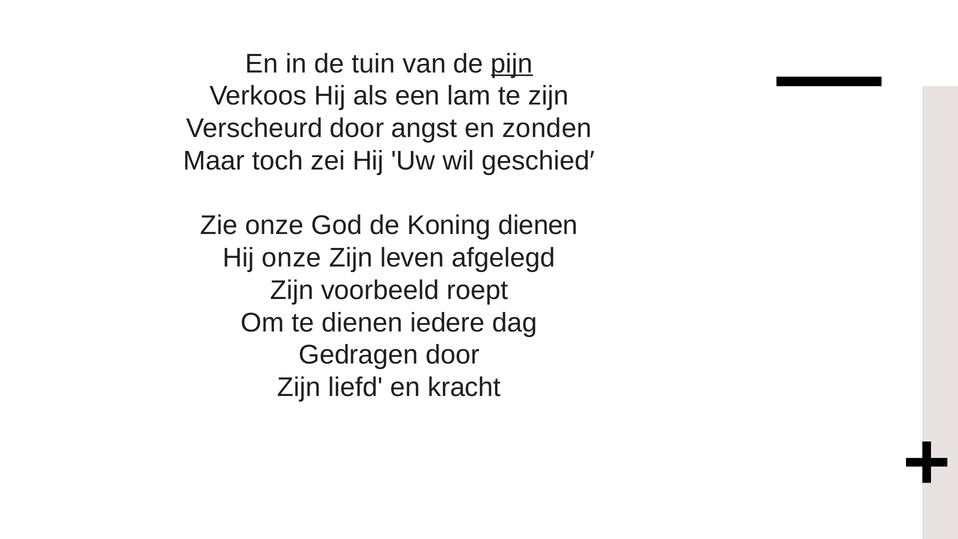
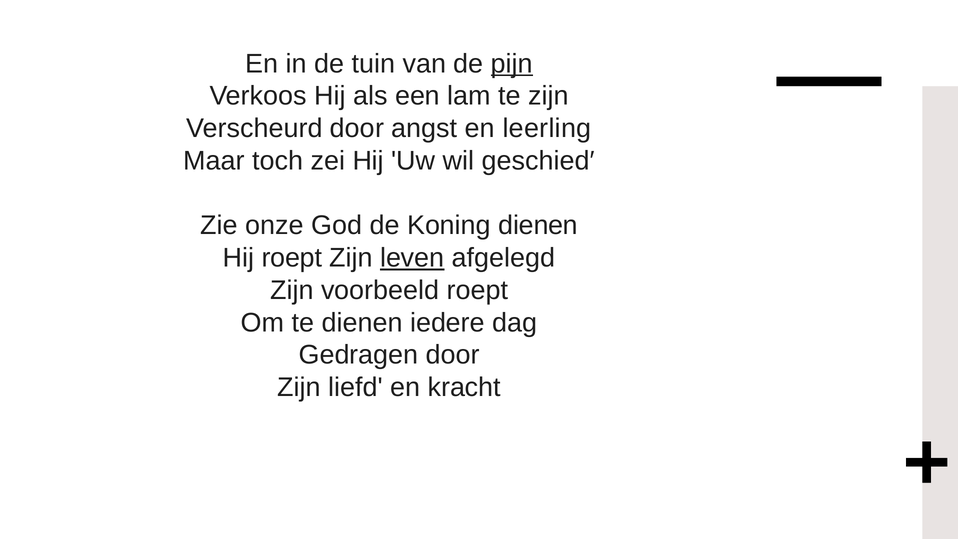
zonden: zonden -> leerling (547, 128)
Hij onze: onze -> roept (292, 258)
leven underline: none -> present (412, 258)
